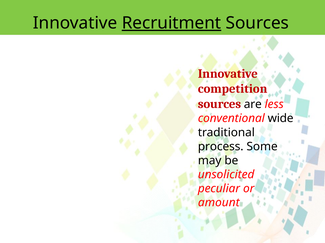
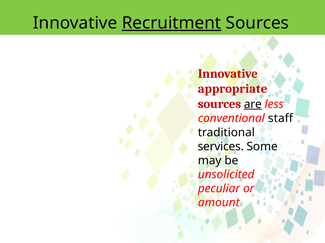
competition: competition -> appropriate (233, 89)
are underline: none -> present (253, 104)
wide: wide -> staff (280, 119)
process: process -> services (221, 147)
